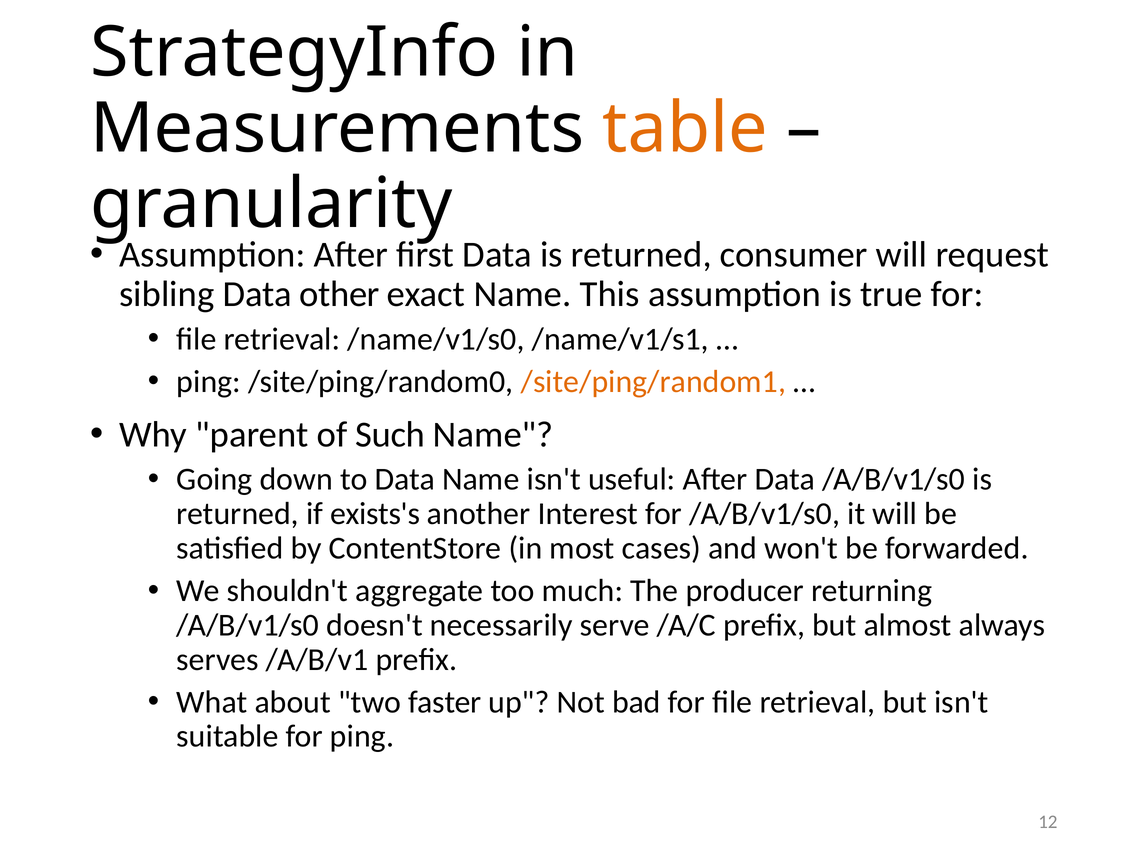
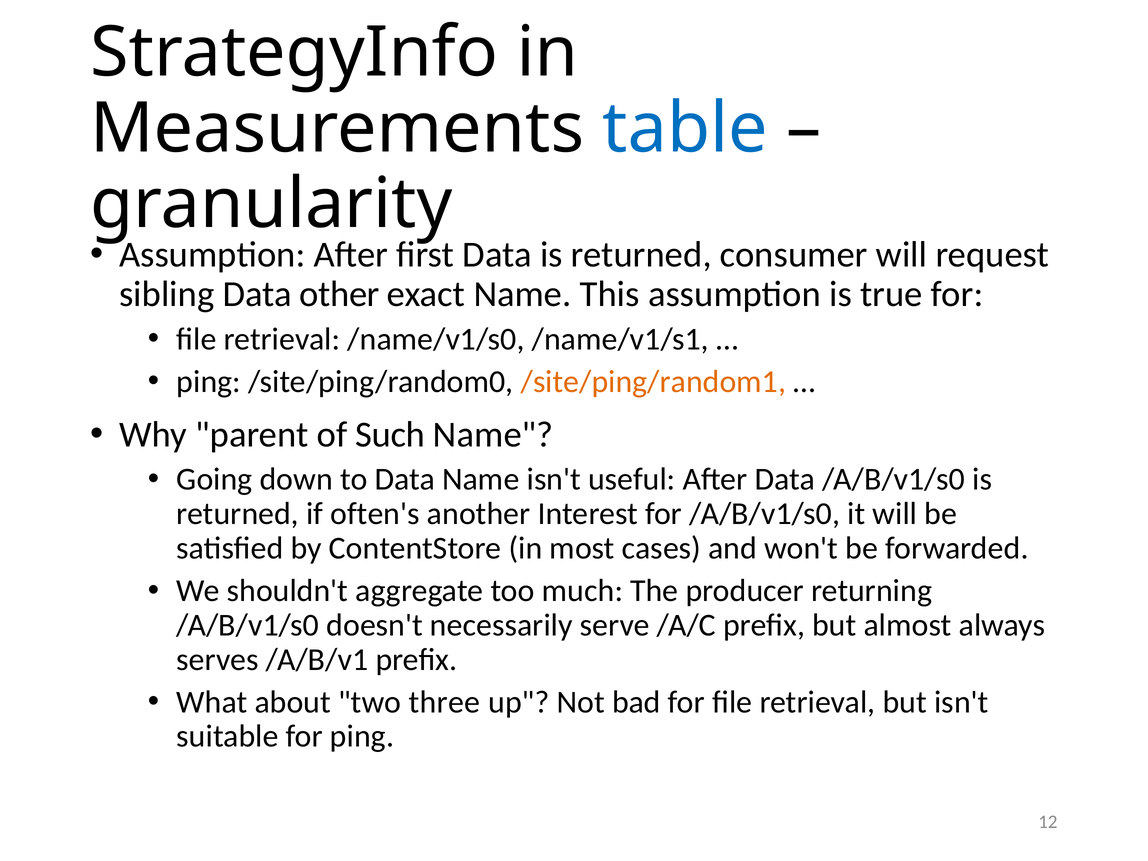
table colour: orange -> blue (685, 129)
exists's: exists's -> often's (375, 514)
faster: faster -> three (445, 702)
